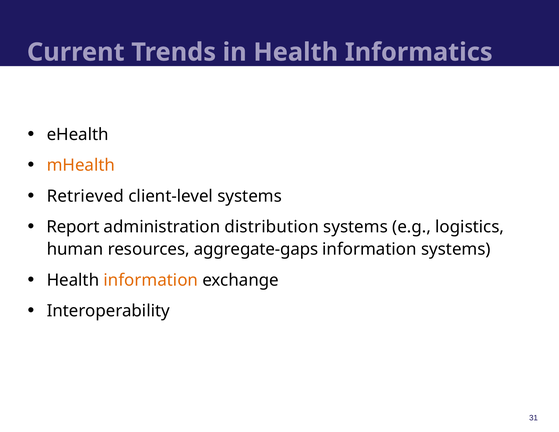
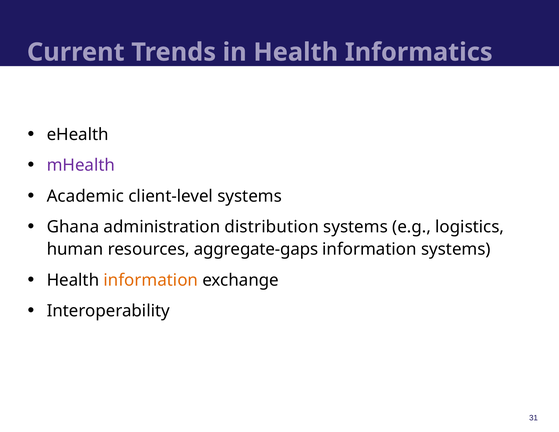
mHealth colour: orange -> purple (81, 165)
Retrieved: Retrieved -> Academic (85, 196)
Report: Report -> Ghana (73, 227)
